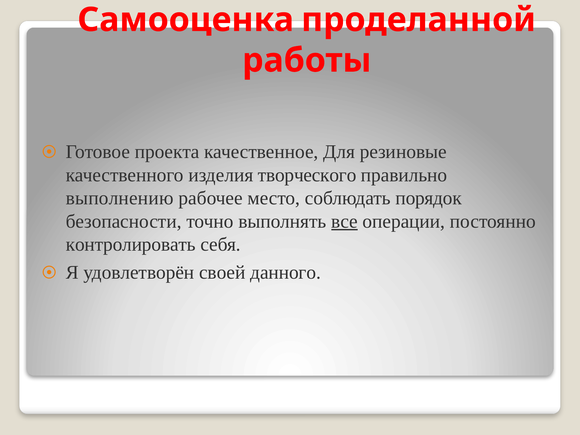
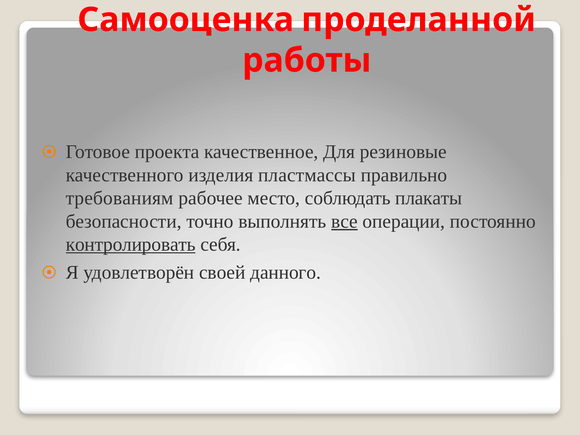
творческого: творческого -> пластмассы (307, 175)
выполнению: выполнению -> требованиям (120, 198)
порядок: порядок -> плакаты (429, 198)
контролировать underline: none -> present (131, 245)
